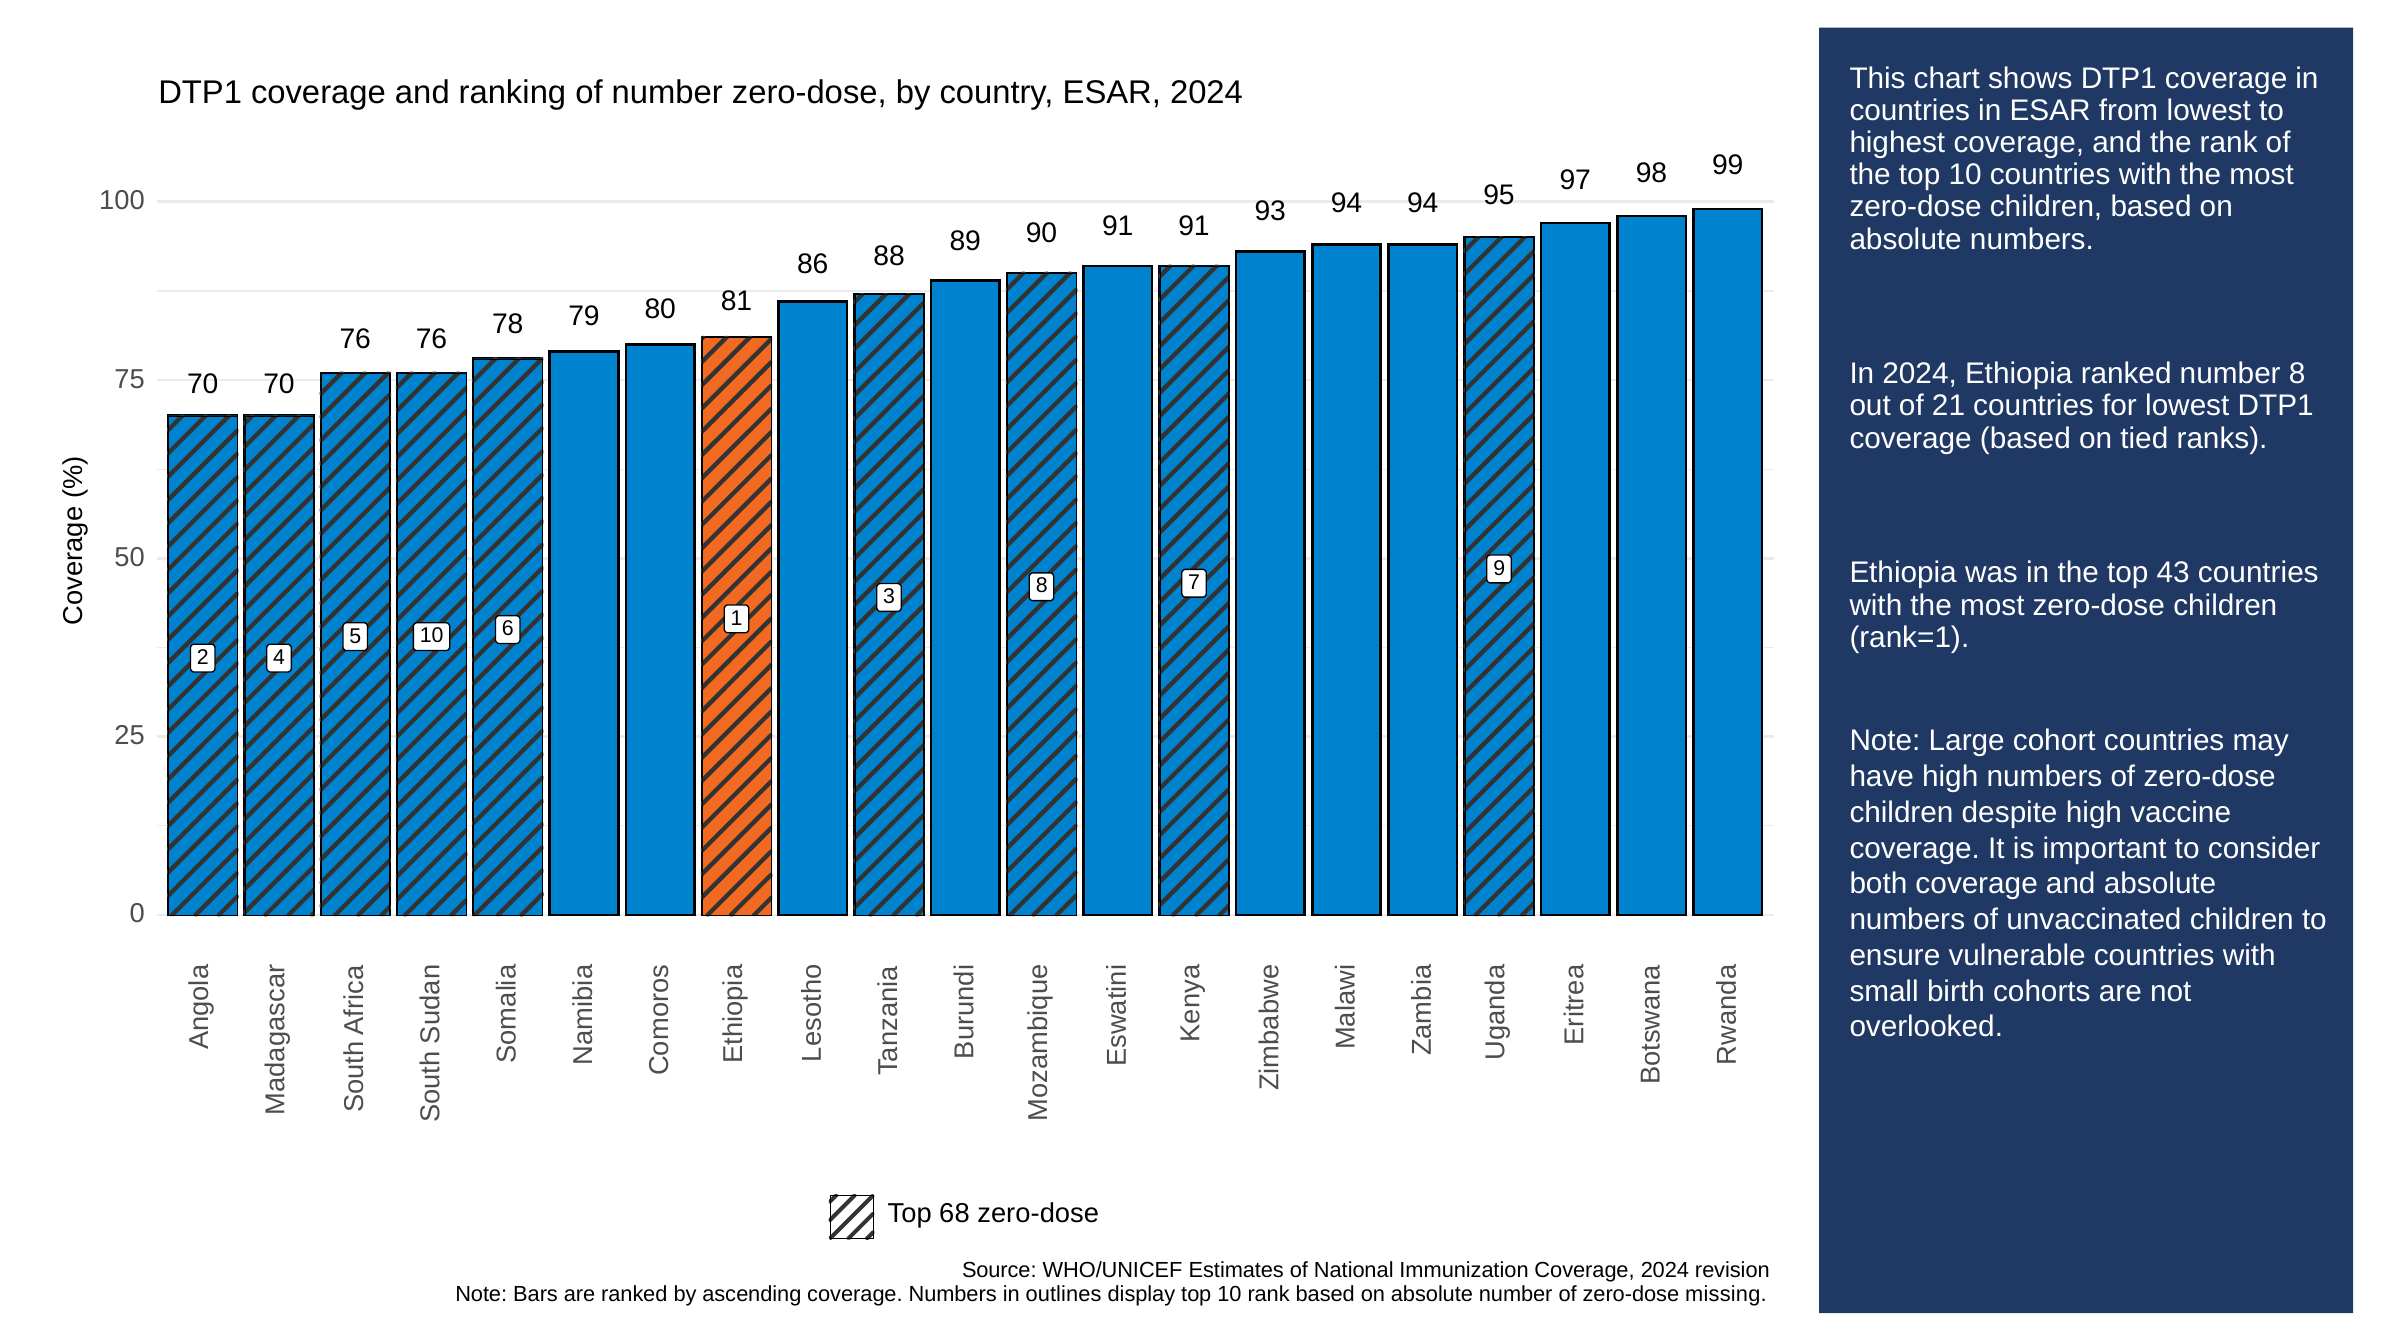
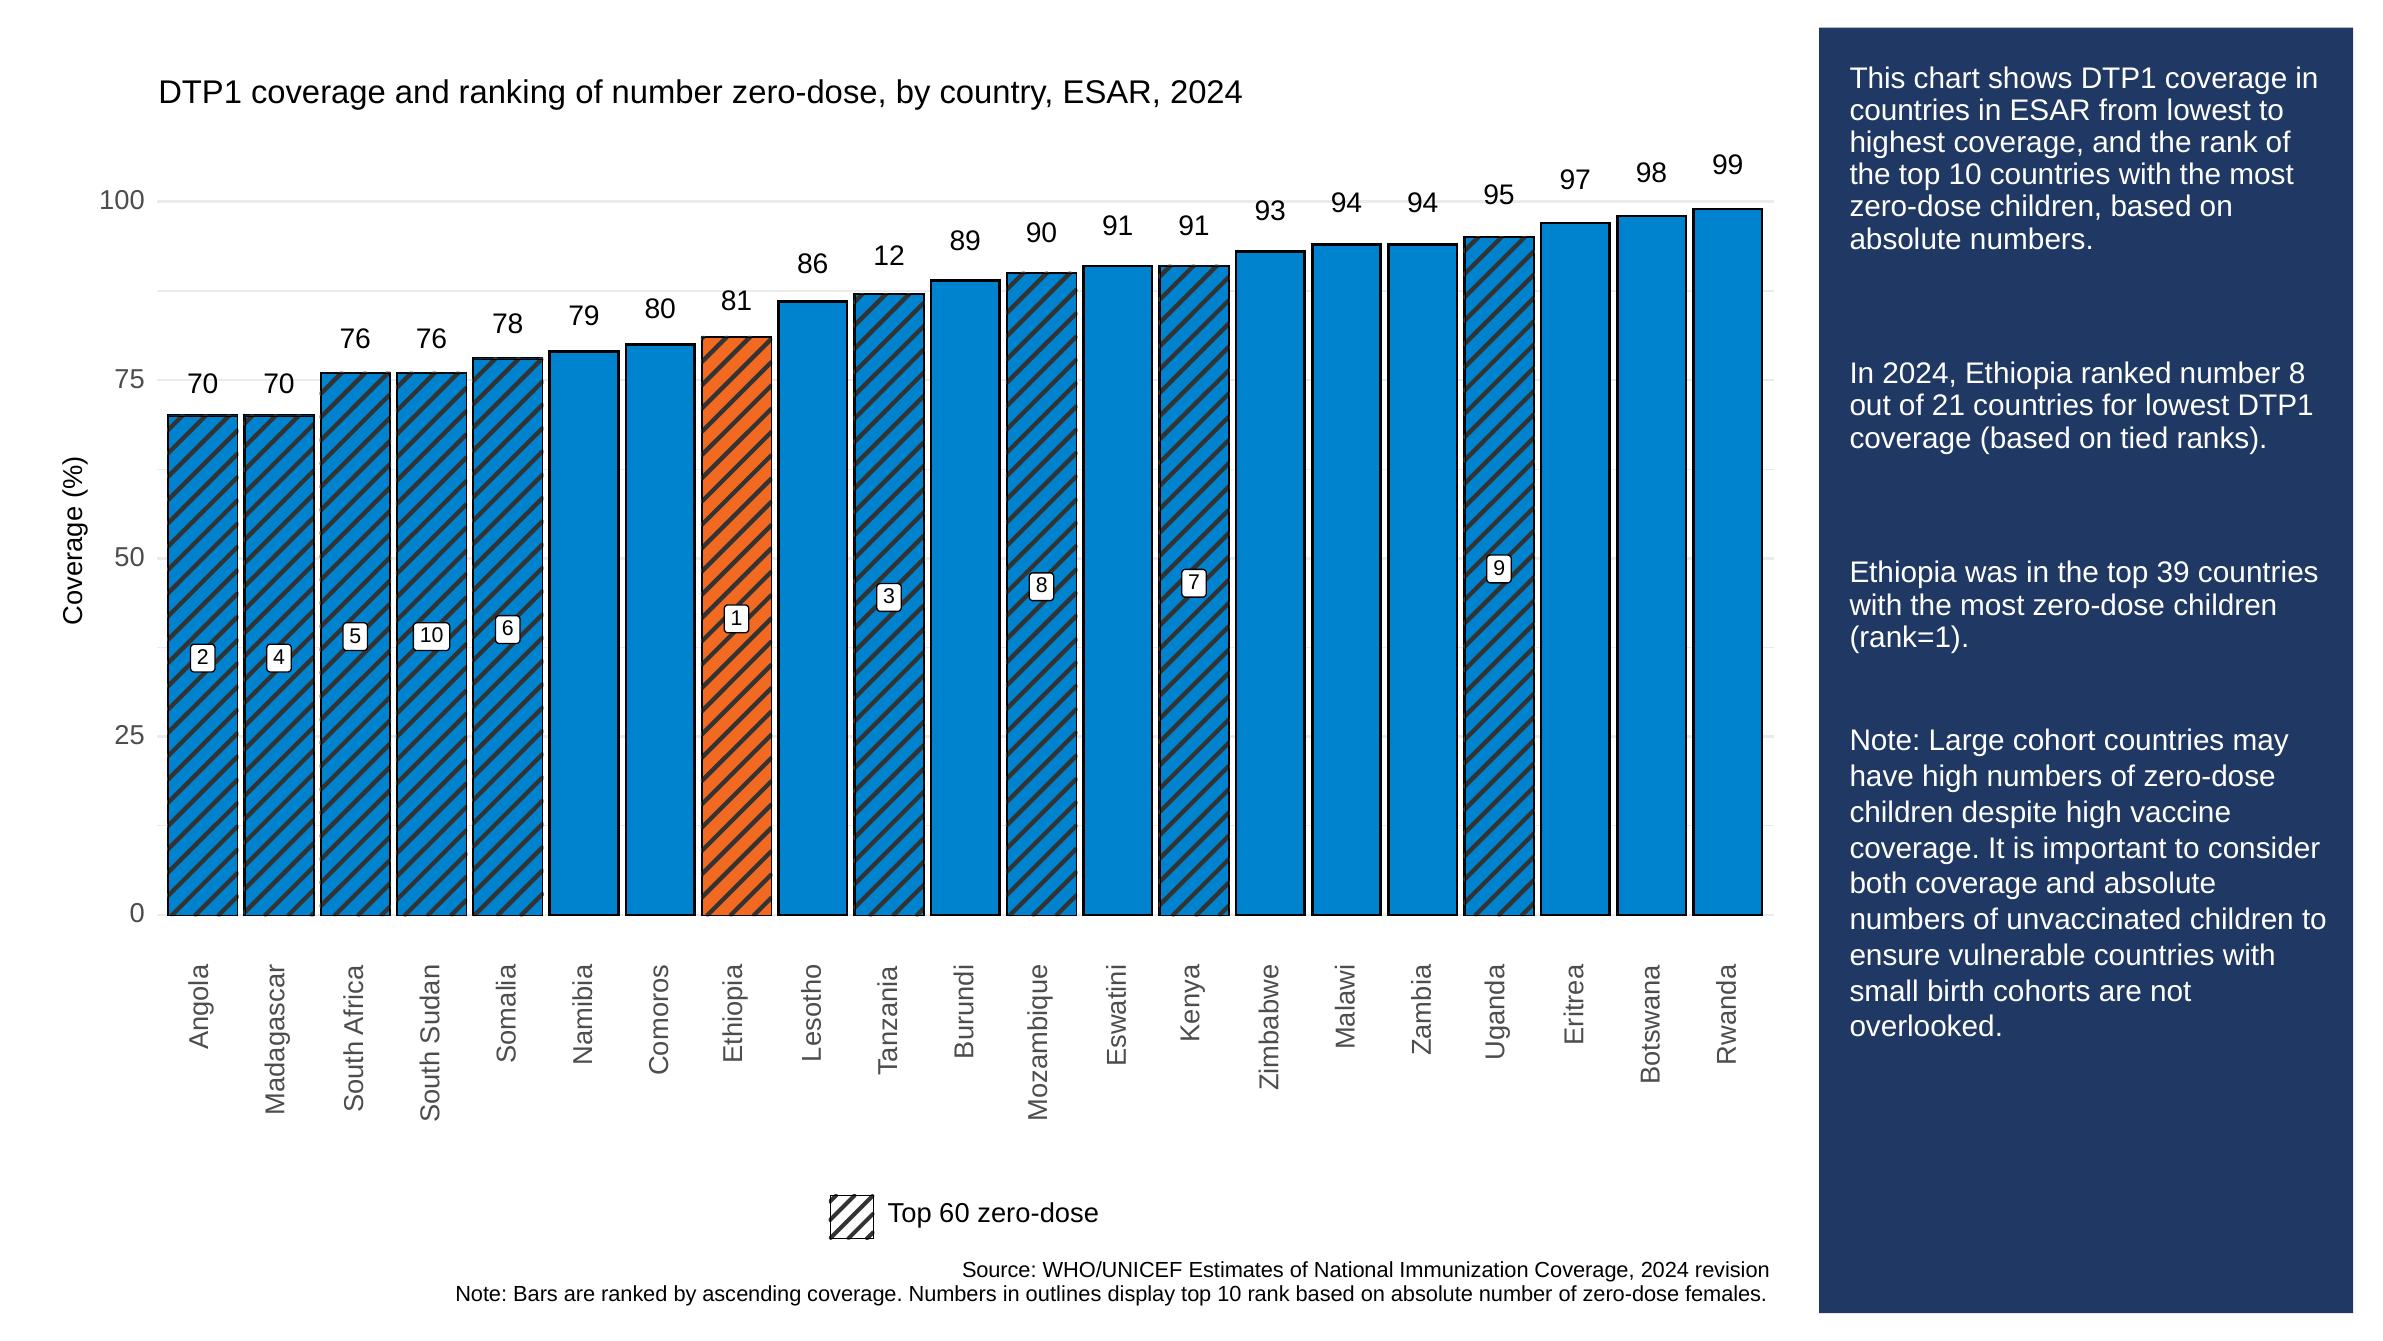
88: 88 -> 12 (889, 256)
43: 43 -> 39 (2173, 573)
68: 68 -> 60 (954, 1213)
missing: missing -> females (1726, 1293)
